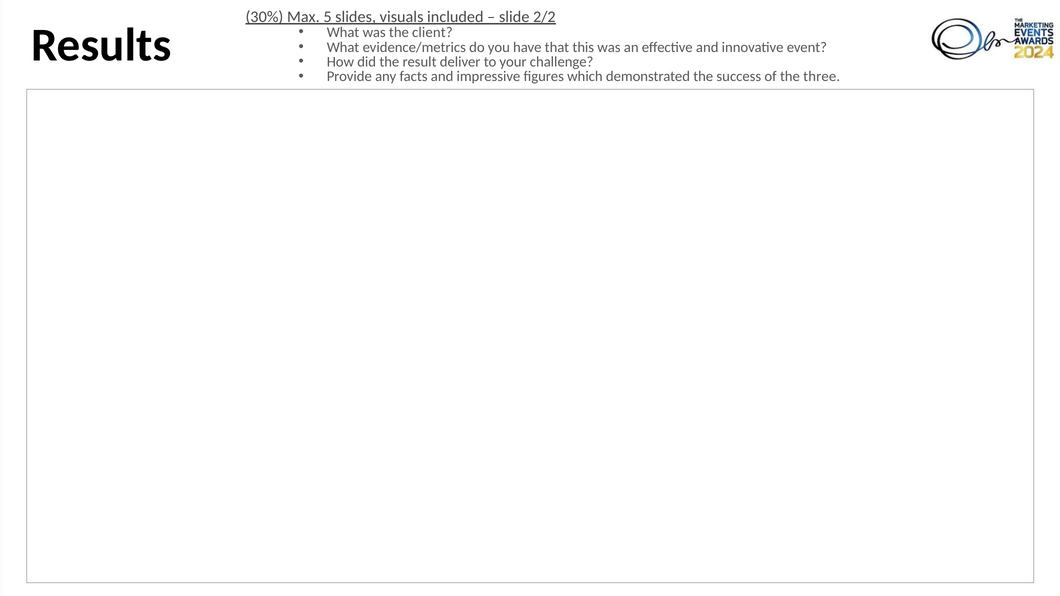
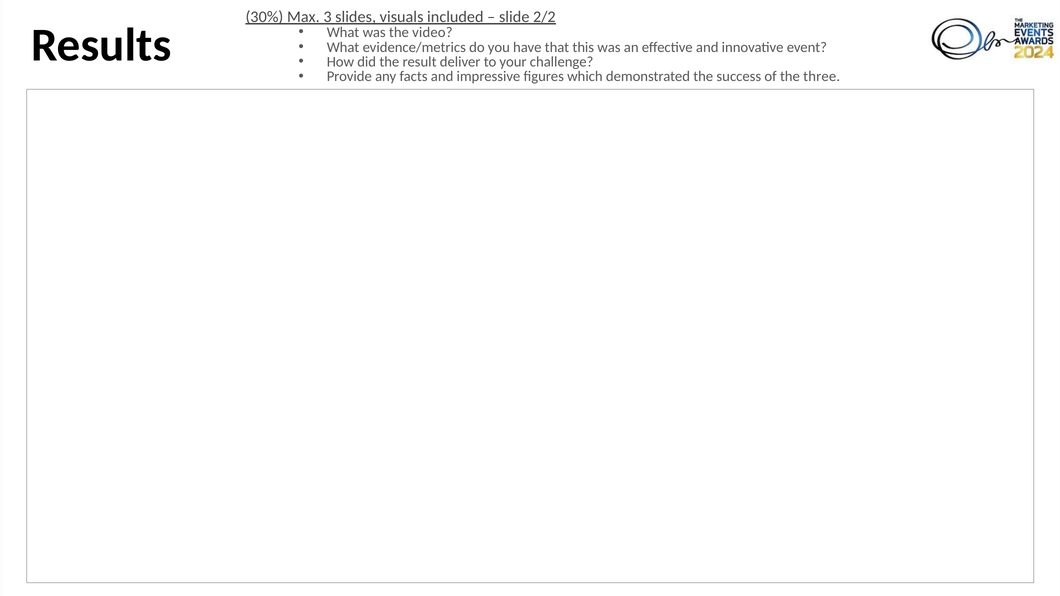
5: 5 -> 3 (327, 17)
client: client -> video (432, 32)
